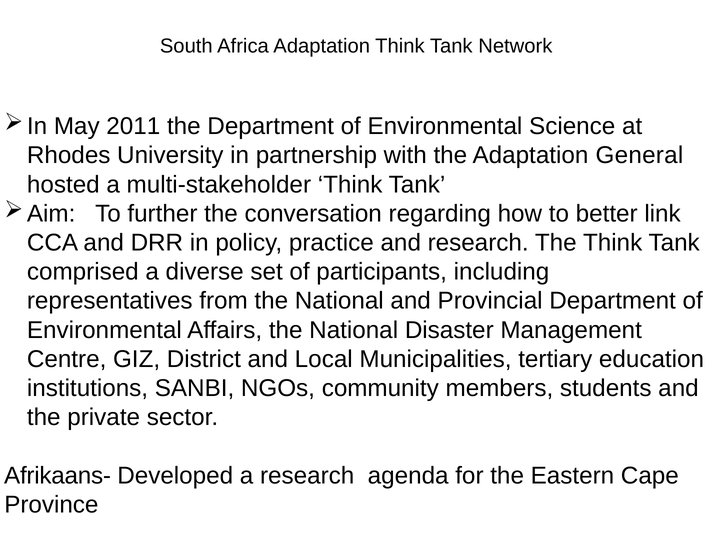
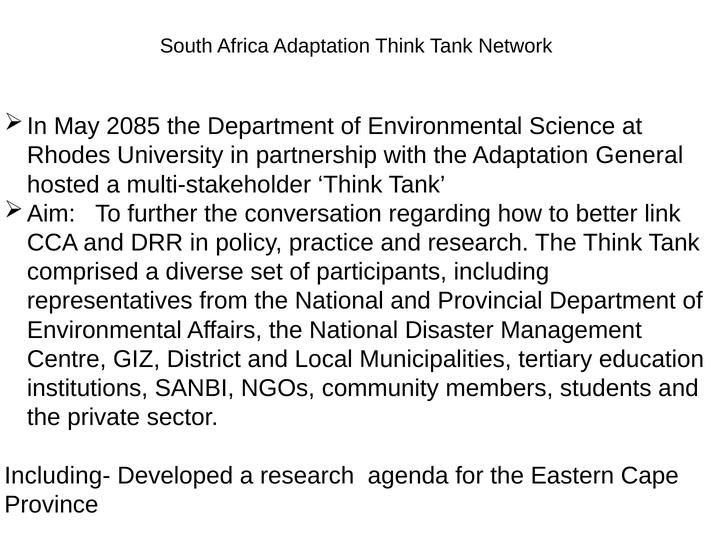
2011: 2011 -> 2085 (133, 126)
Afrikaans-: Afrikaans- -> Including- (57, 475)
